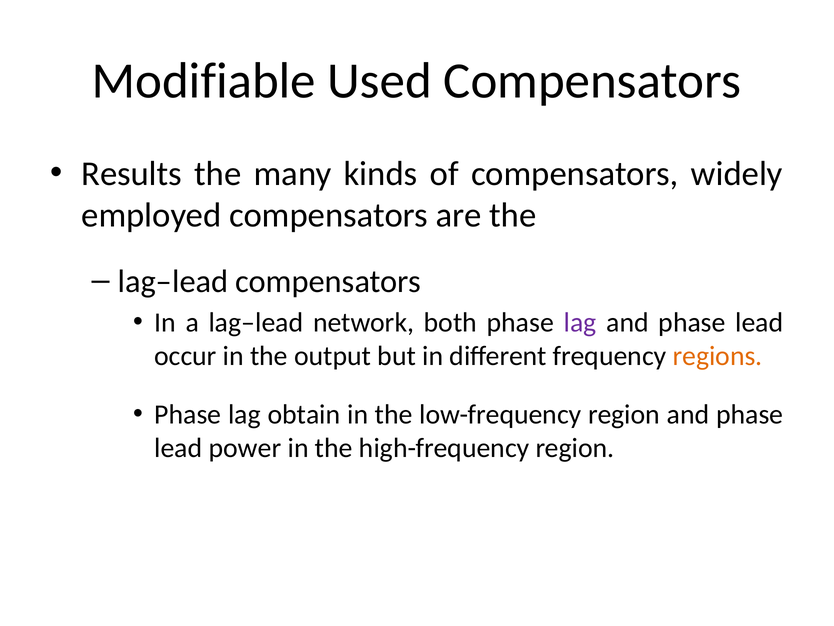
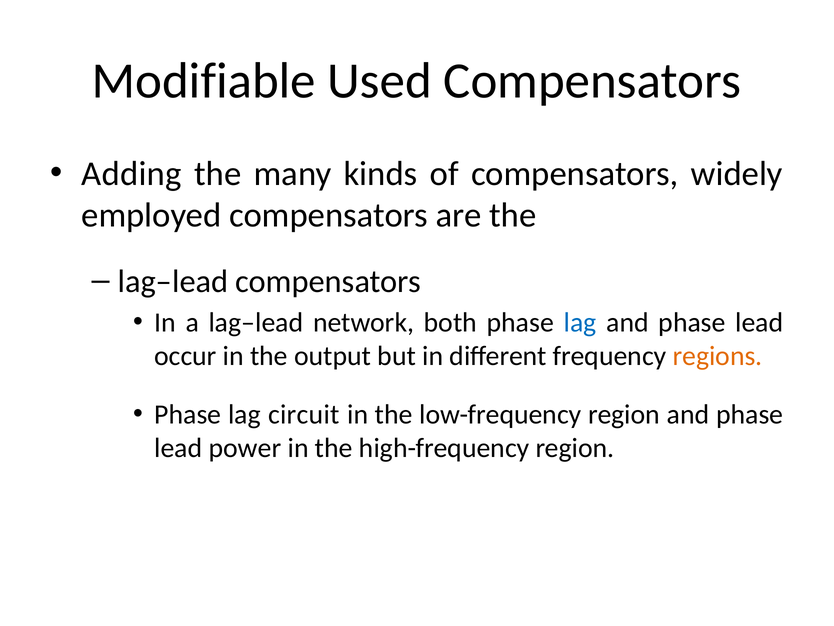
Results: Results -> Adding (131, 173)
lag colour: purple -> blue (580, 322)
obtain: obtain -> circuit (304, 414)
